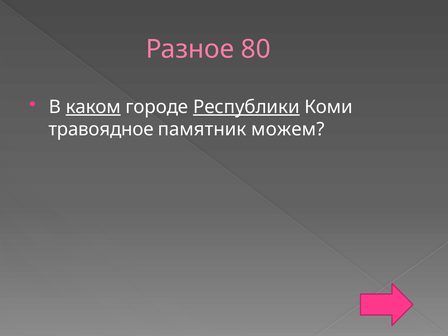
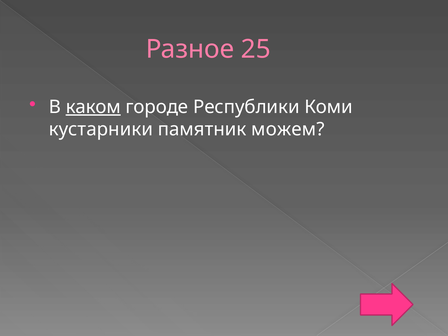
80: 80 -> 25 (256, 49)
Республики underline: present -> none (246, 107)
травоядное: травоядное -> кустарники (101, 129)
